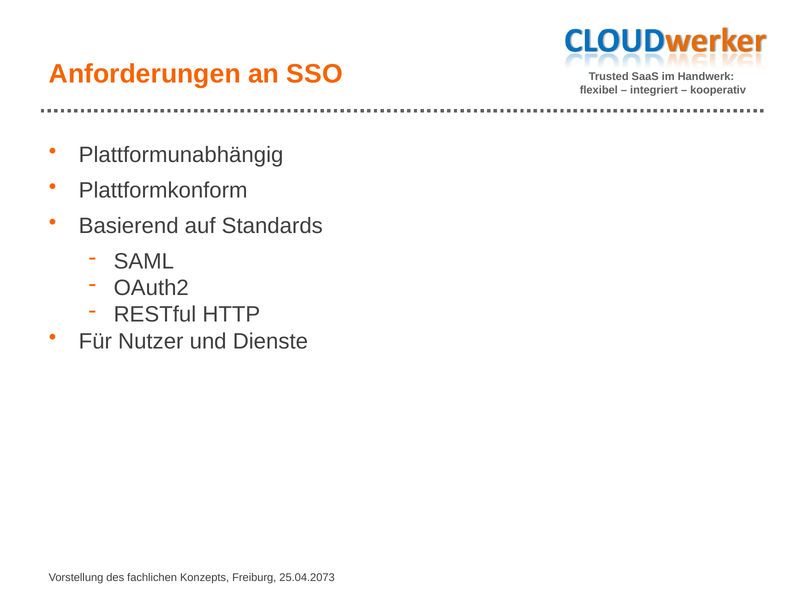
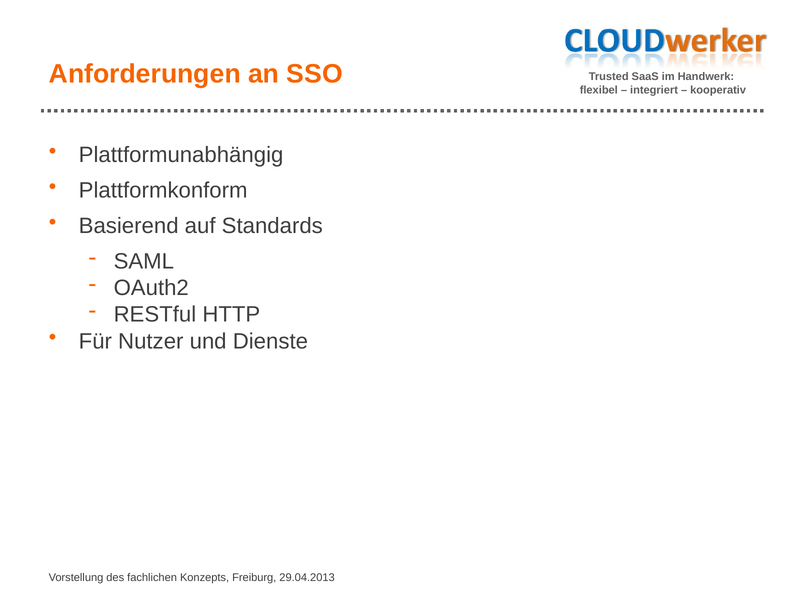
25.04.2073: 25.04.2073 -> 29.04.2013 (307, 577)
